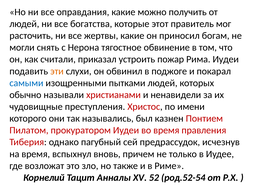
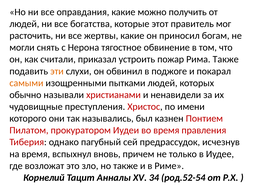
Рима Иудеи: Иудеи -> Также (226, 59)
самыми colour: blue -> orange (26, 83)
52: 52 -> 34 (154, 177)
